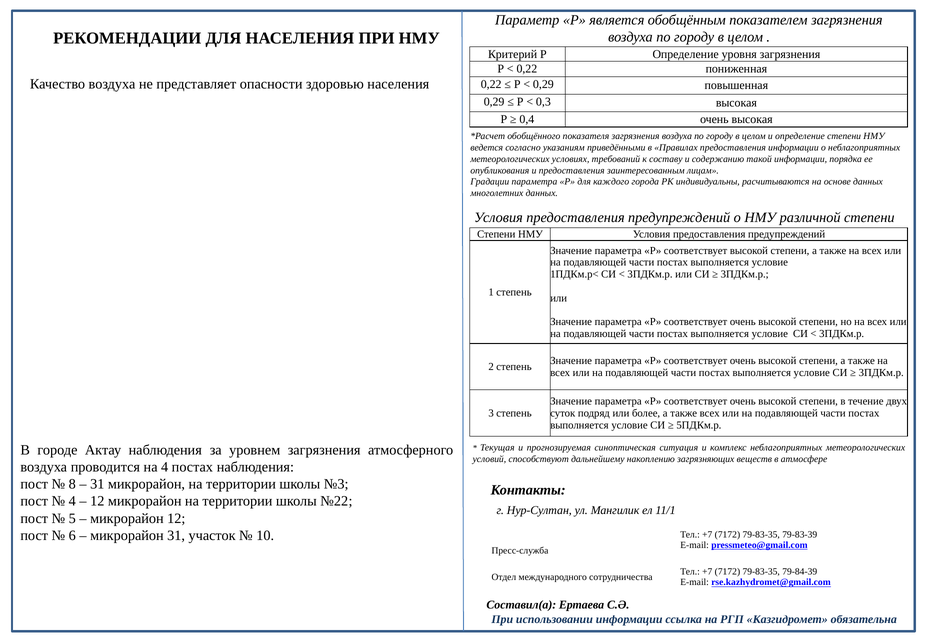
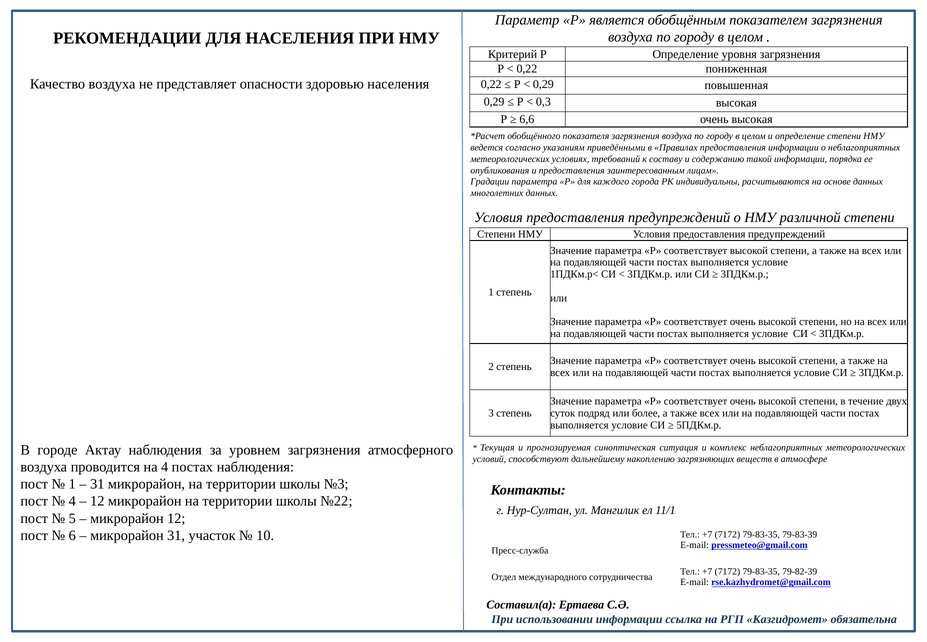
0,4: 0,4 -> 6,6 (527, 119)
8: 8 -> 1 (72, 484)
79-84-39: 79-84-39 -> 79-82-39 (800, 572)
